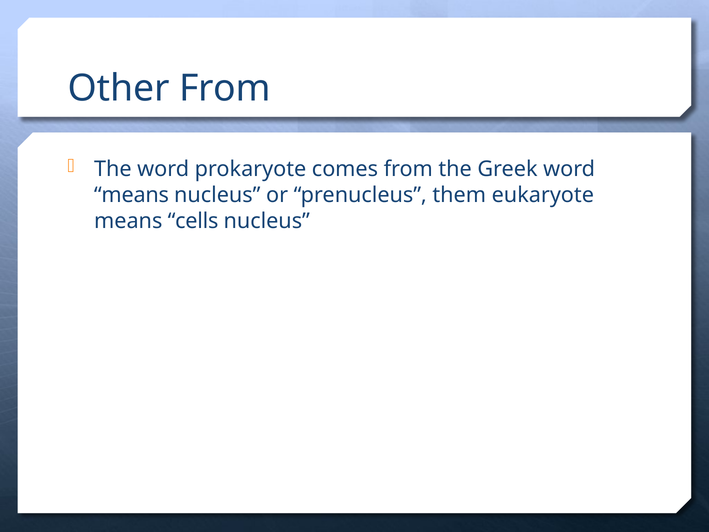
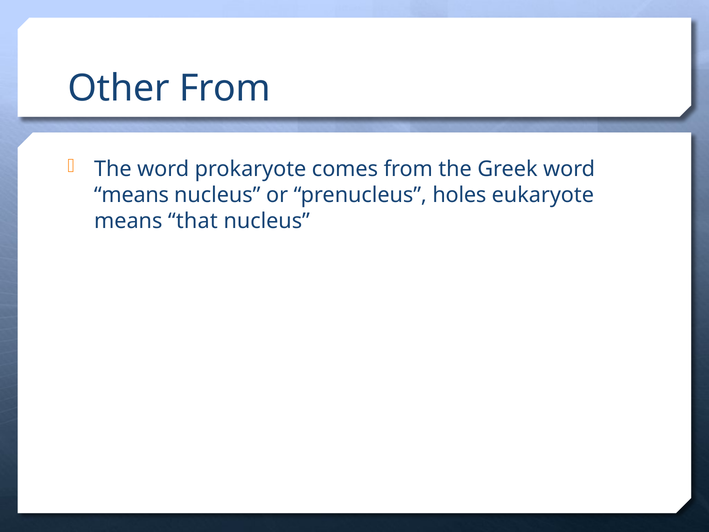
them: them -> holes (459, 195)
cells: cells -> that (193, 221)
